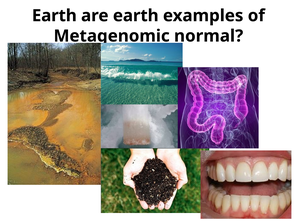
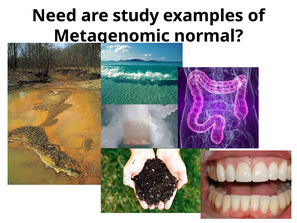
Earth: Earth -> Need (54, 16)
are earth: earth -> study (136, 16)
